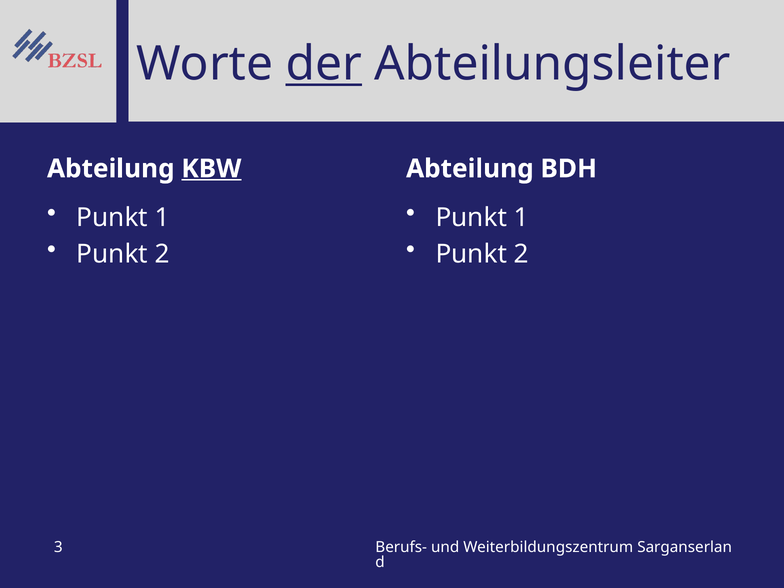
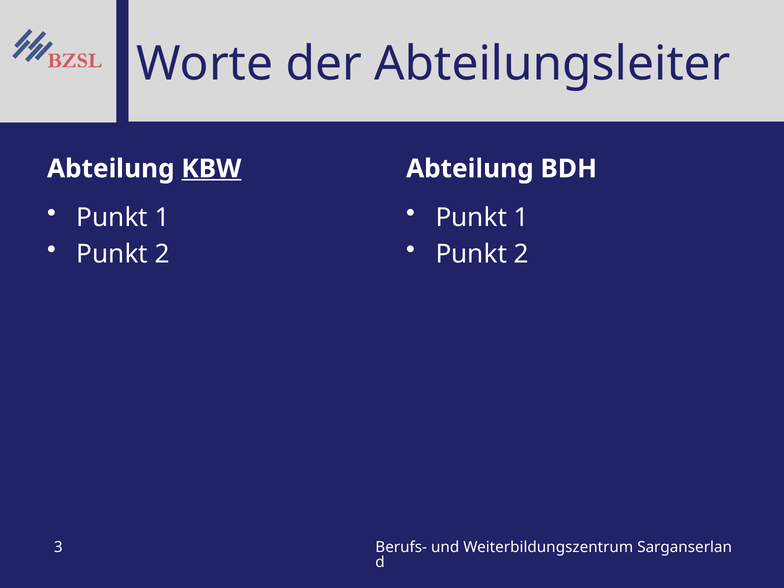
der underline: present -> none (324, 64)
